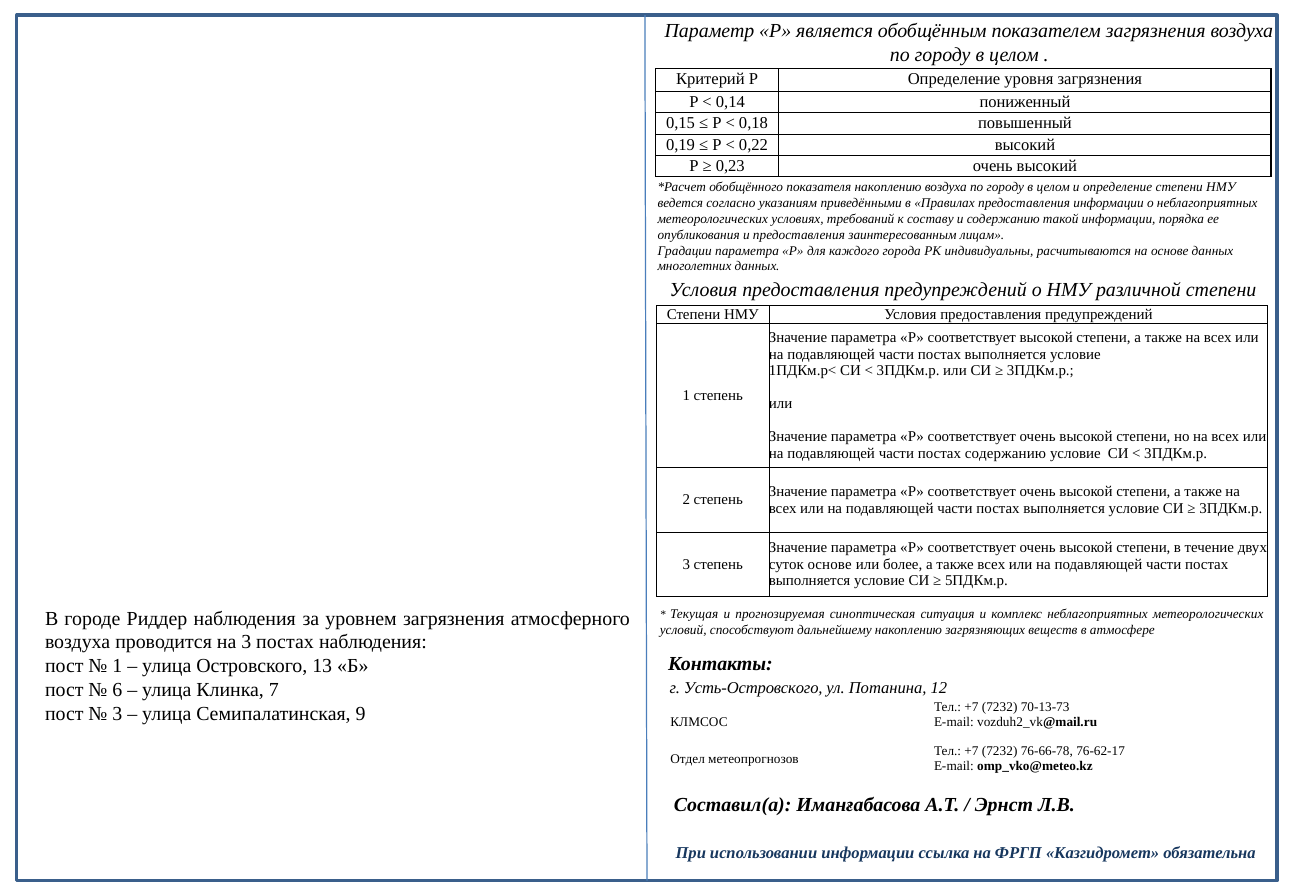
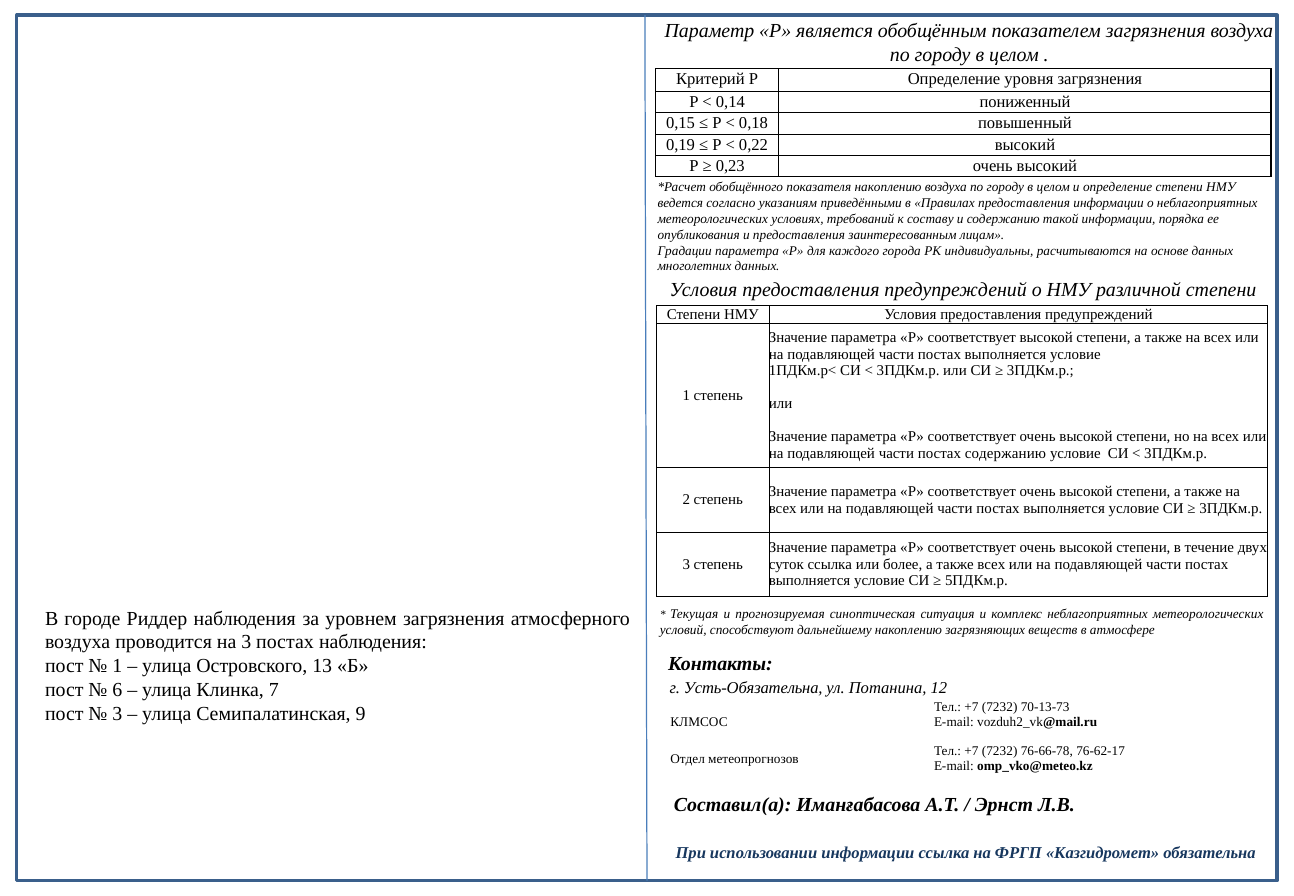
суток основе: основе -> ссылка (830, 564)
Усть-Островского: Усть-Островского -> Усть-Обязательна (753, 688)
